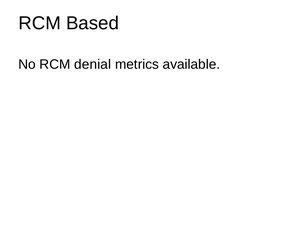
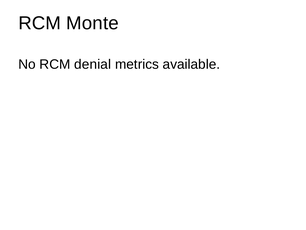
Based: Based -> Monte (92, 23)
